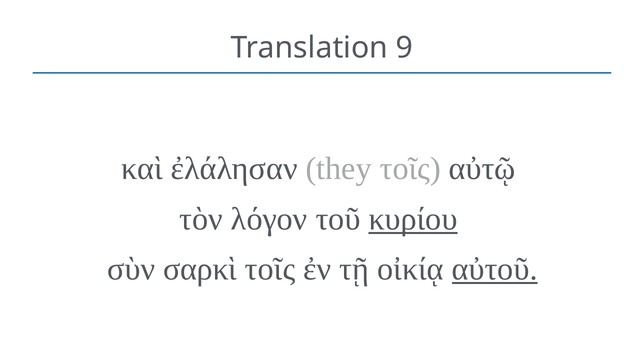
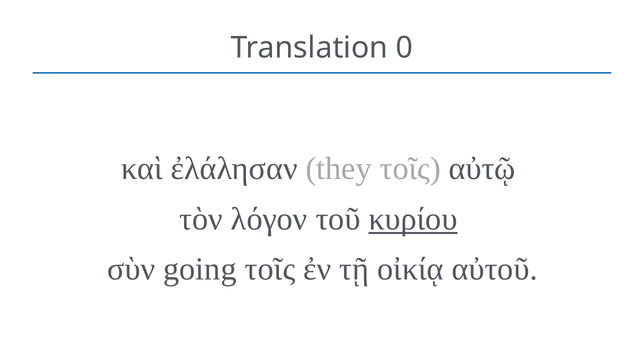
9: 9 -> 0 (405, 48)
σαρκὶ: σαρκὶ -> going (200, 269)
αὐτοῦ underline: present -> none (495, 269)
